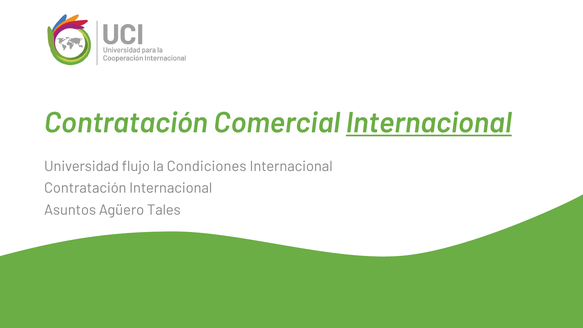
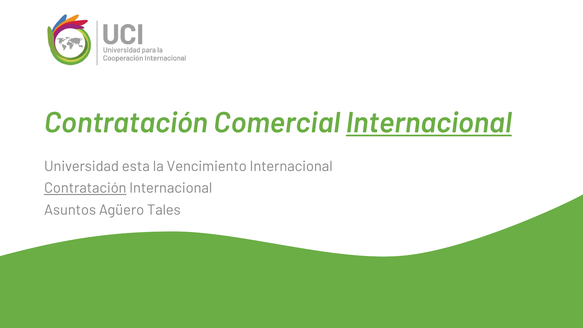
flujo: flujo -> esta (136, 166)
Condiciones: Condiciones -> Vencimiento (207, 166)
Contratación underline: none -> present (85, 188)
